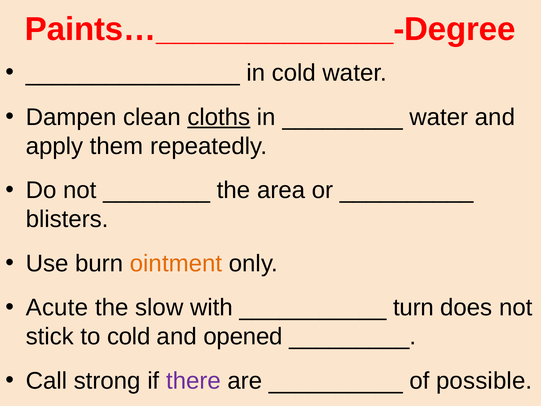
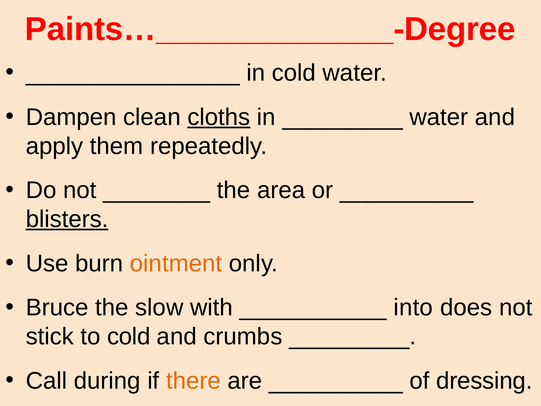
blisters underline: none -> present (67, 219)
Acute: Acute -> Bruce (57, 308)
turn: turn -> into (413, 308)
opened: opened -> crumbs (243, 336)
strong: strong -> during (107, 381)
there colour: purple -> orange (193, 381)
possible: possible -> dressing (484, 381)
